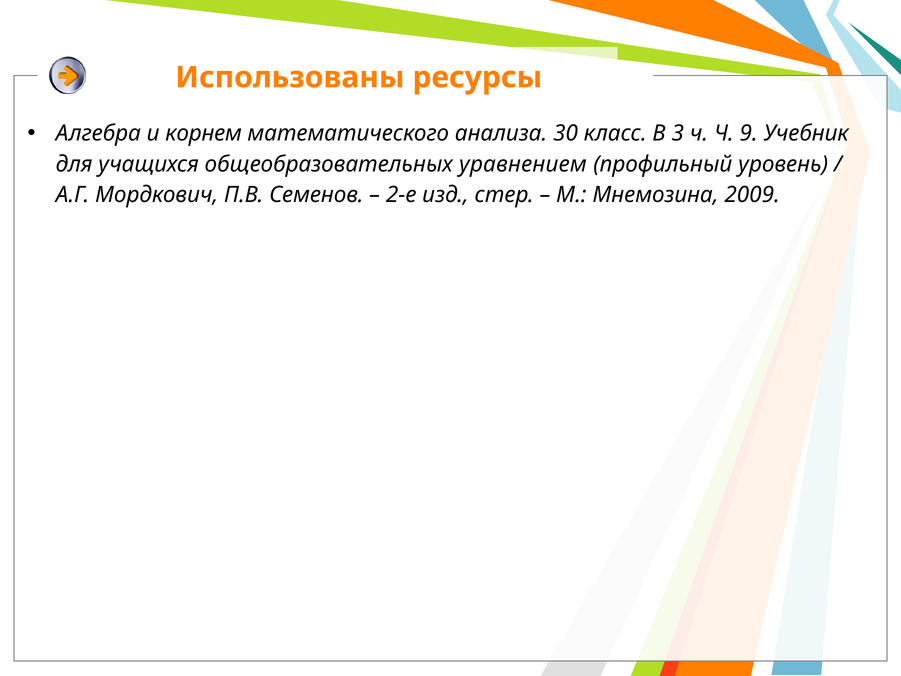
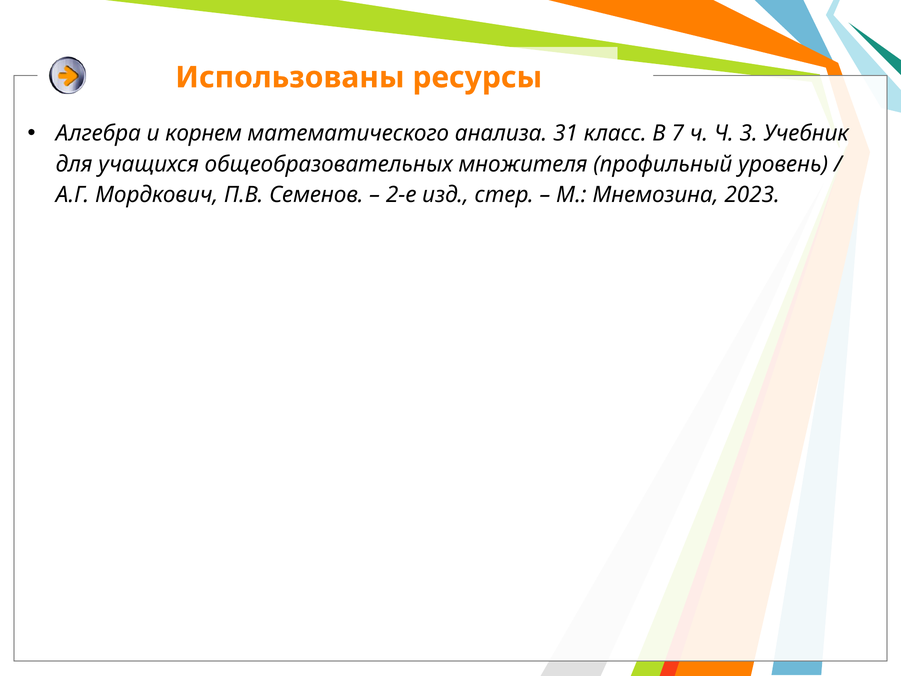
30: 30 -> 31 (566, 133)
3: 3 -> 7 (678, 133)
9: 9 -> 3 (749, 133)
уравнением: уравнением -> множителя (523, 164)
2009: 2009 -> 2023 (752, 195)
